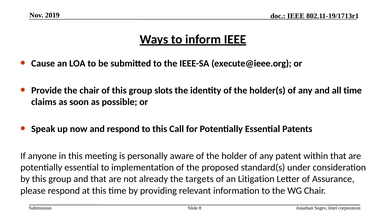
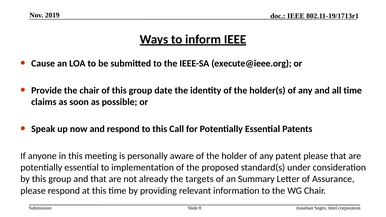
slots: slots -> date (163, 90)
patent within: within -> please (316, 156)
Litigation: Litigation -> Summary (256, 179)
